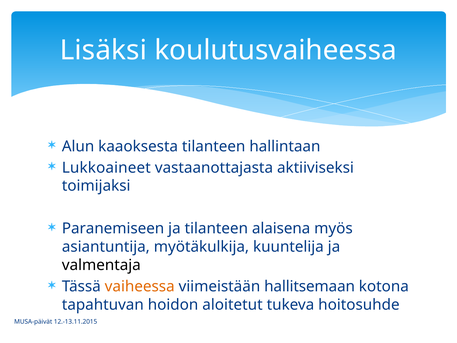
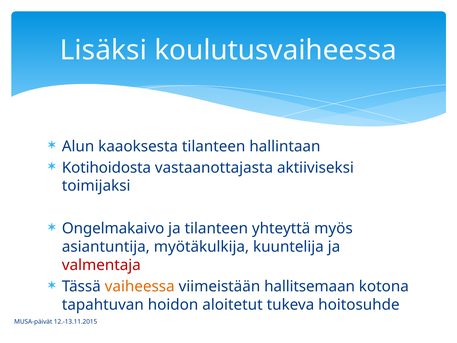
Lukkoaineet: Lukkoaineet -> Kotihoidosta (106, 168)
Paranemiseen: Paranemiseen -> Ongelmakaivo (113, 228)
alaisena: alaisena -> yhteyttä (281, 228)
valmentaja colour: black -> red (101, 265)
